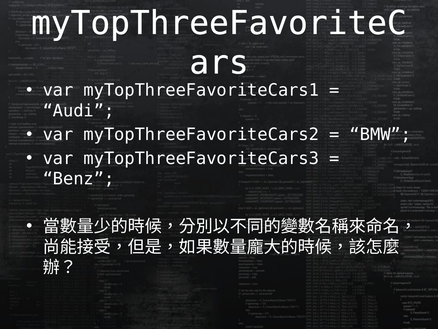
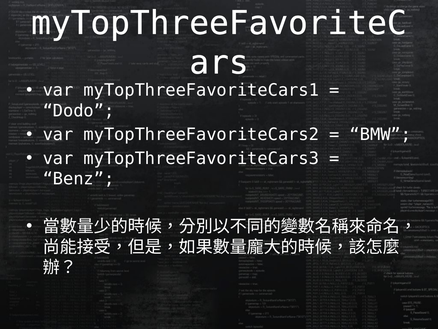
Audi: Audi -> Dodo (79, 111)
